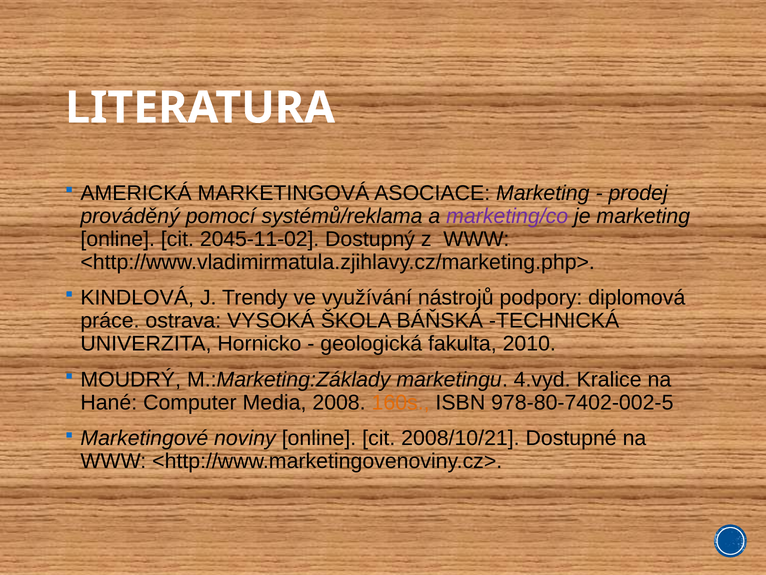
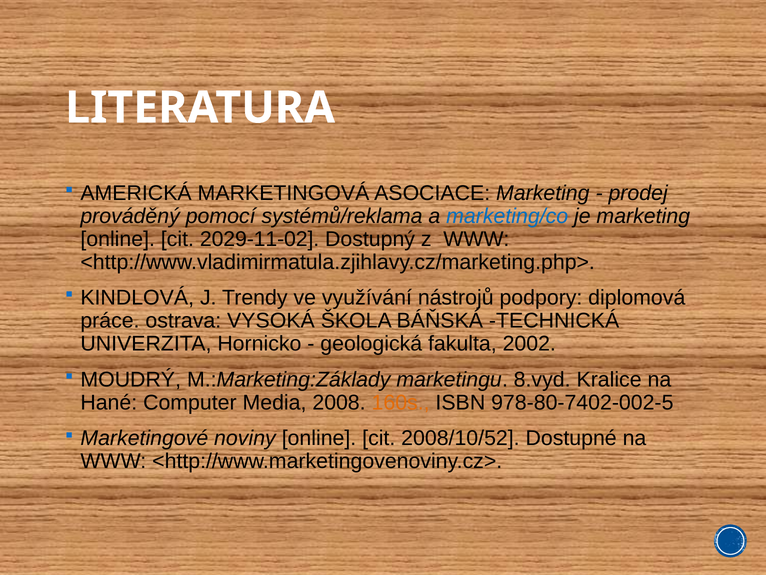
marketing/co colour: purple -> blue (507, 216)
2045-11-02: 2045-11-02 -> 2029-11-02 (260, 239)
2010: 2010 -> 2002 (529, 344)
4.vyd: 4.vyd -> 8.vyd (542, 379)
2008/10/21: 2008/10/21 -> 2008/10/52 (460, 438)
